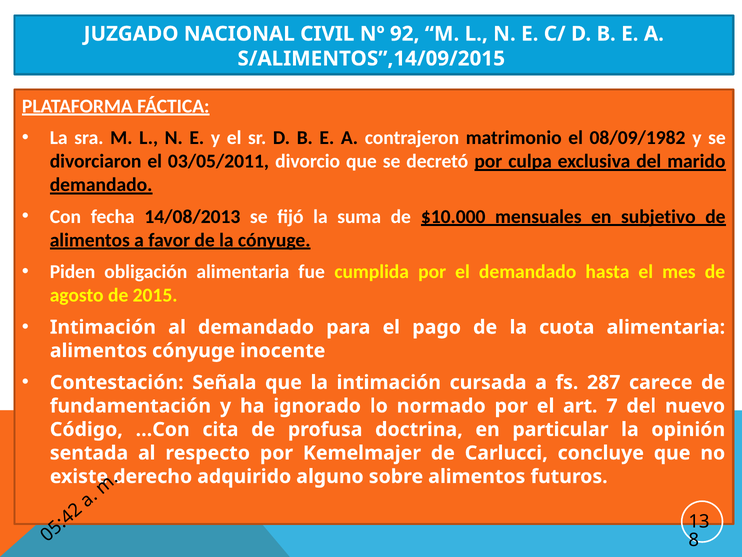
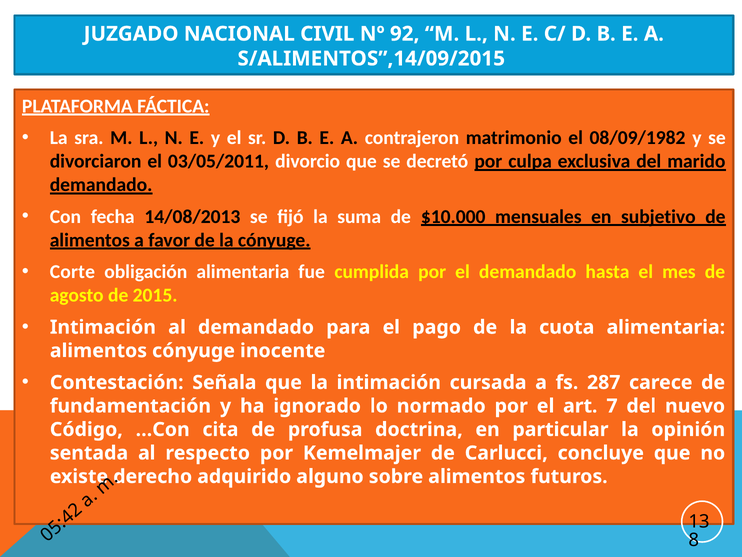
Piden: Piden -> Corte (72, 272)
